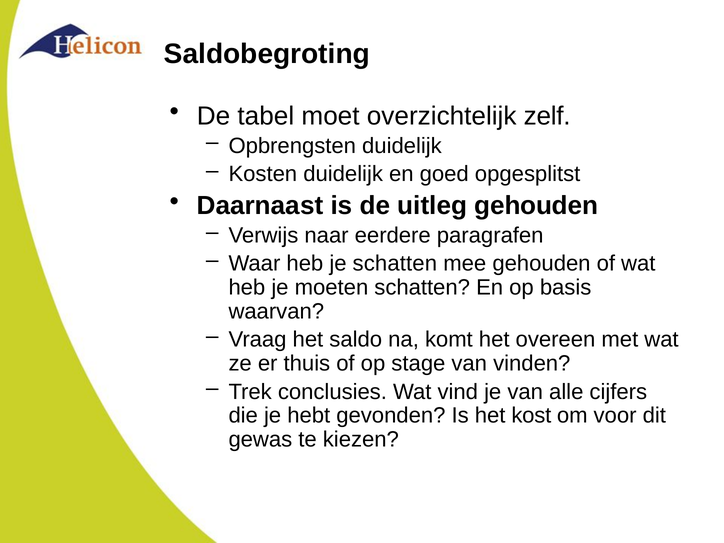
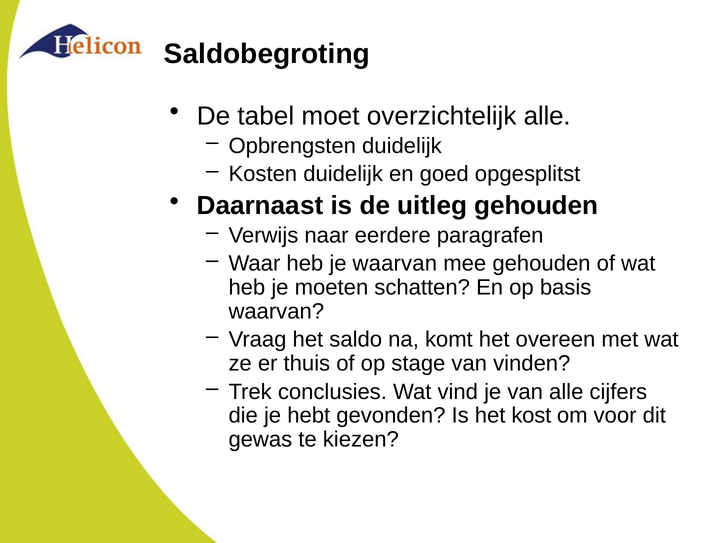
overzichtelijk zelf: zelf -> alle (547, 116)
je schatten: schatten -> waarvan (395, 264)
